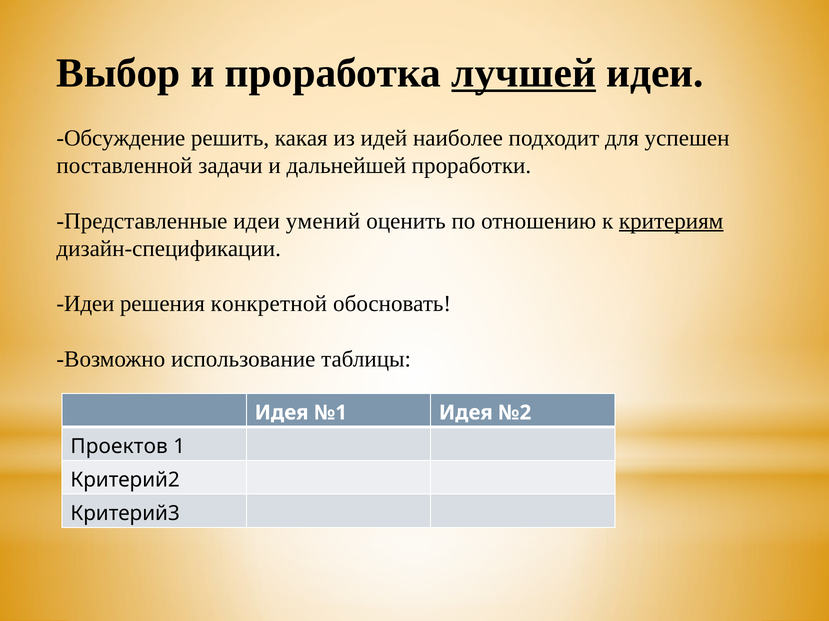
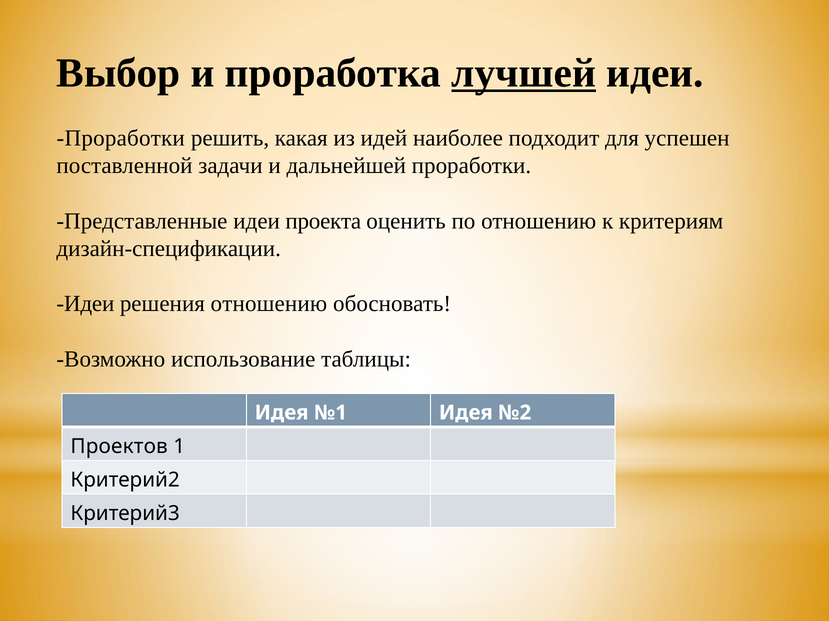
Обсуждение: Обсуждение -> Проработки (121, 138)
умений: умений -> проекта (323, 221)
критериям underline: present -> none (671, 221)
решения конкретной: конкретной -> отношению (269, 304)
